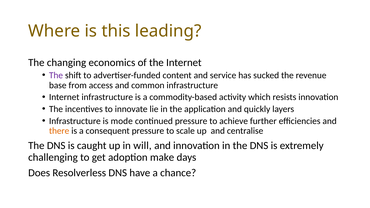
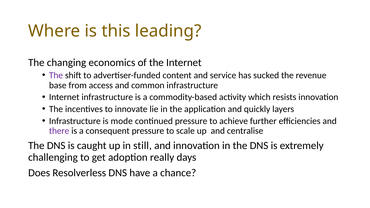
there colour: orange -> purple (59, 131)
will: will -> still (142, 146)
make: make -> really (162, 157)
